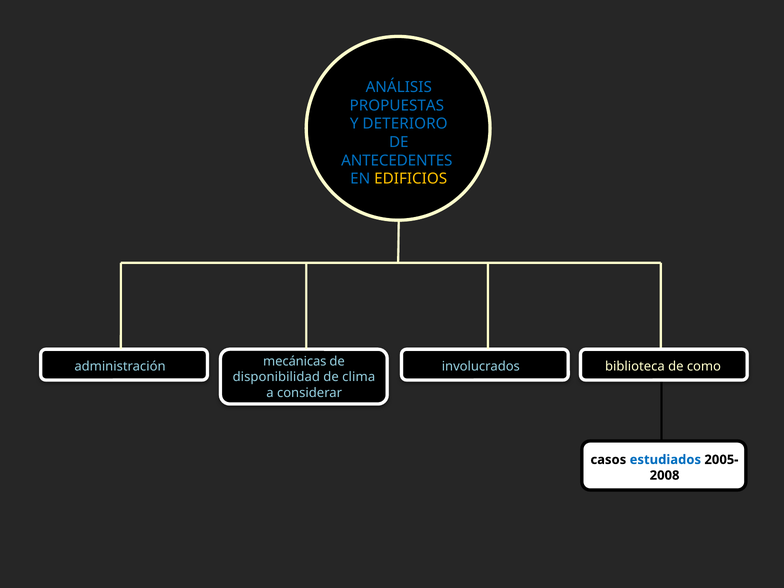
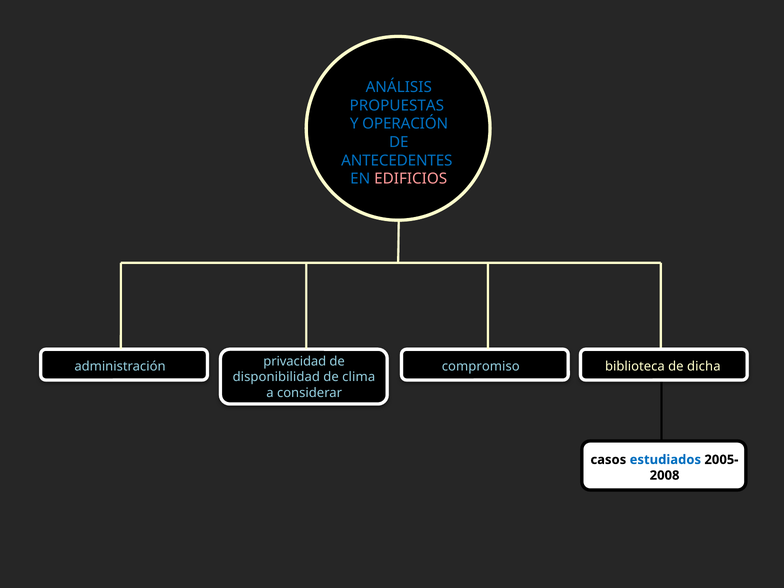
DETERIORO: DETERIORO -> OPERACIÓN (405, 124)
EDIFICIOS colour: yellow -> pink (411, 179)
mecánicas: mecánicas -> privacidad (295, 361)
involucrados: involucrados -> compromiso (481, 367)
como: como -> dicha (704, 367)
